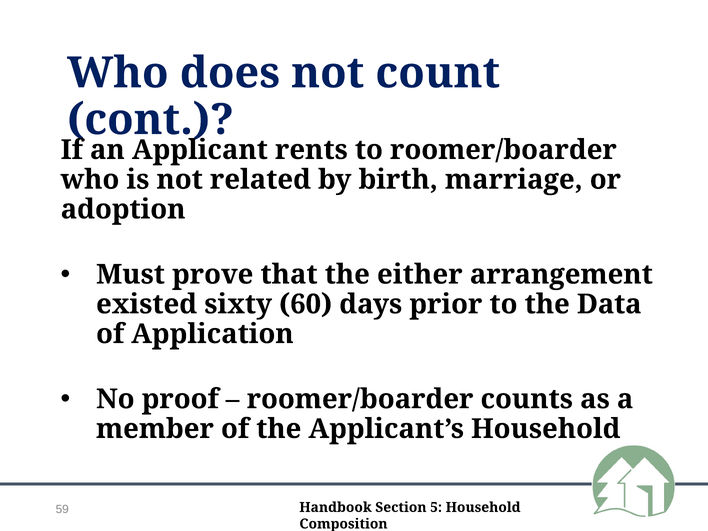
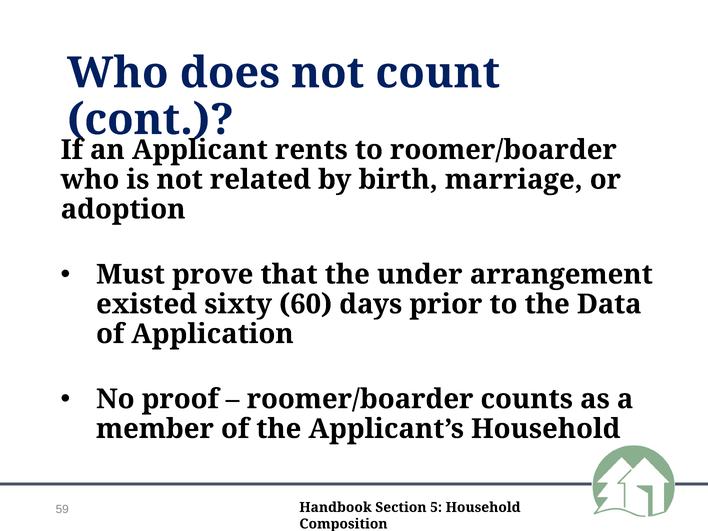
either: either -> under (420, 275)
